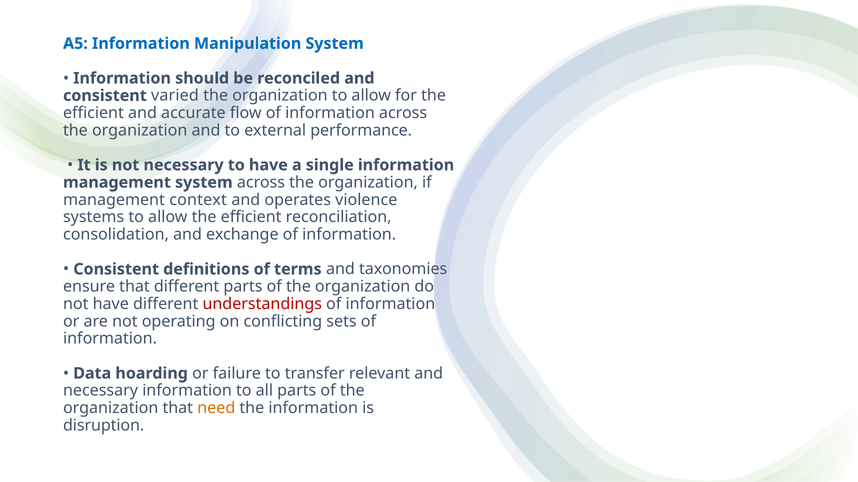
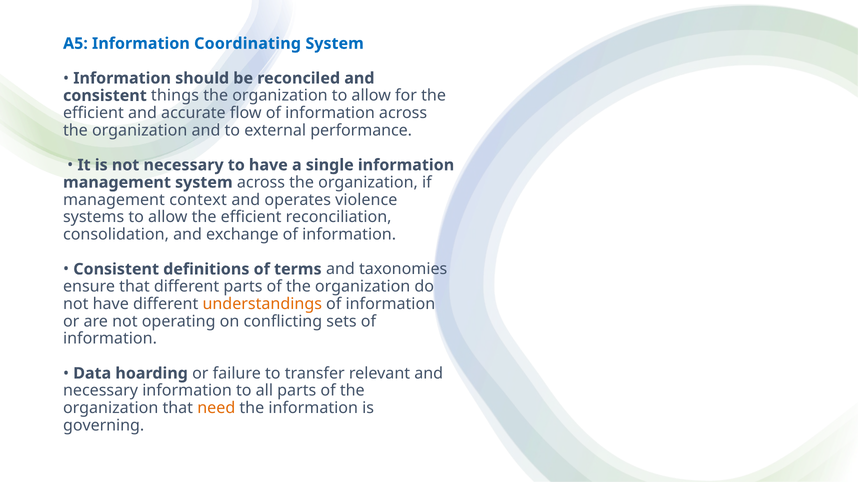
Manipulation: Manipulation -> Coordinating (248, 44)
varied: varied -> things (175, 96)
understandings colour: red -> orange (262, 304)
disruption: disruption -> governing (104, 426)
